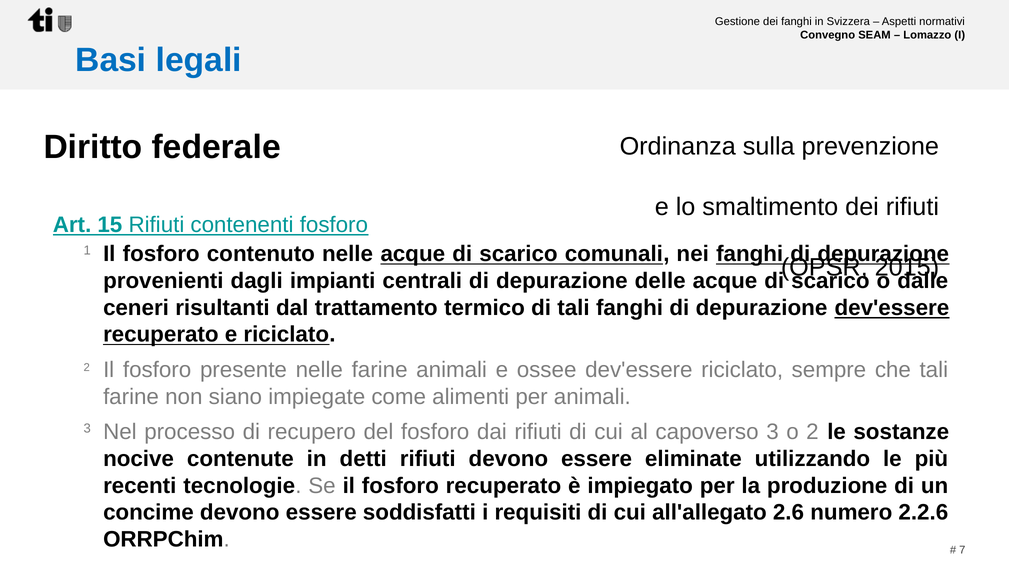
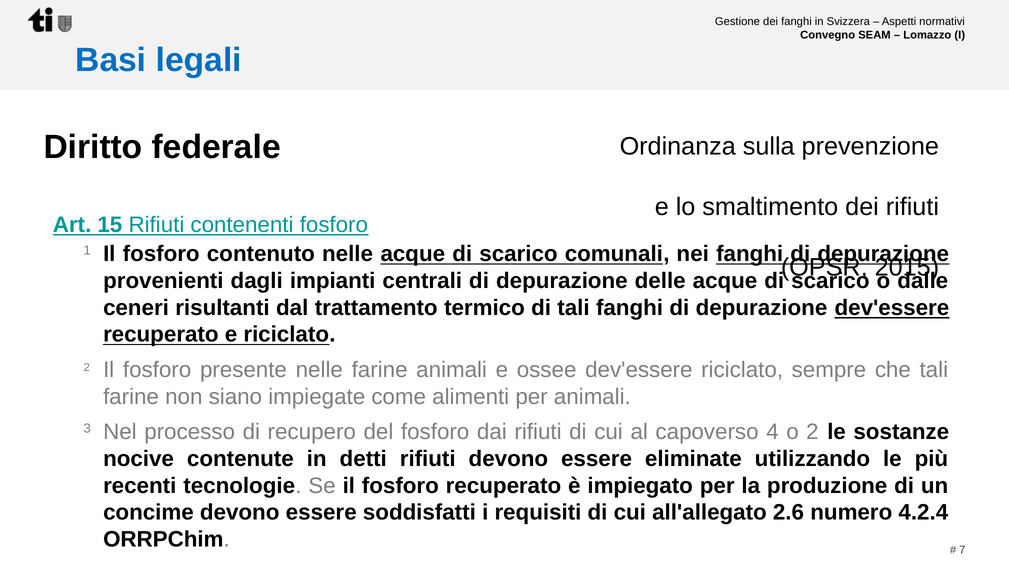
capoverso 3: 3 -> 4 (772, 432)
2.2.6: 2.2.6 -> 4.2.4 (923, 513)
